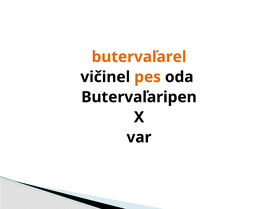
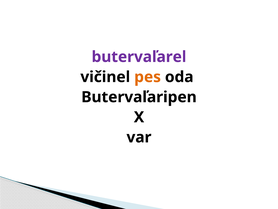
butervaľarel colour: orange -> purple (139, 57)
